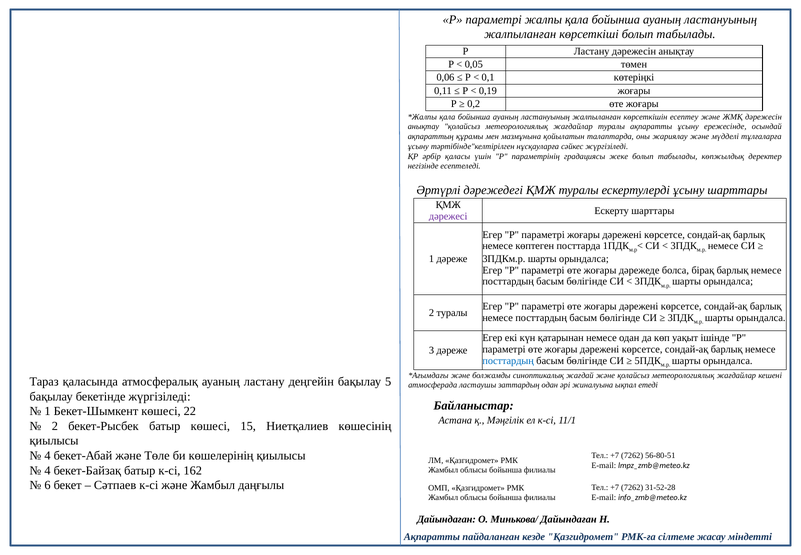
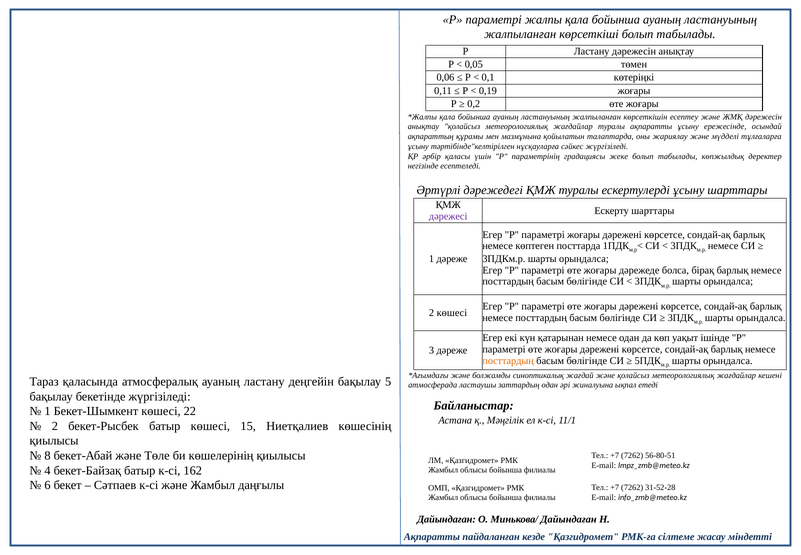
2 туралы: туралы -> көшесі (452, 313)
посттардың colour: blue -> orange (508, 360)
4: 4 -> 8 (47, 455)
